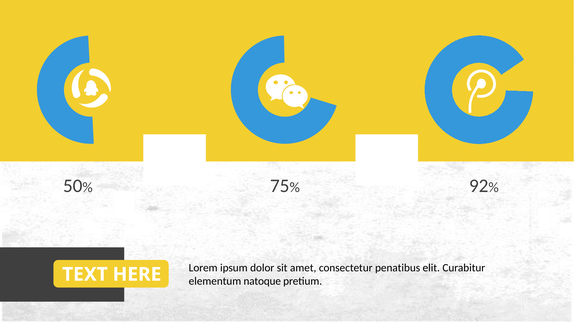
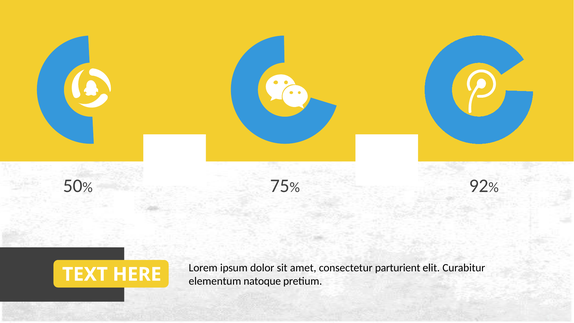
penatibus: penatibus -> parturient (398, 268)
